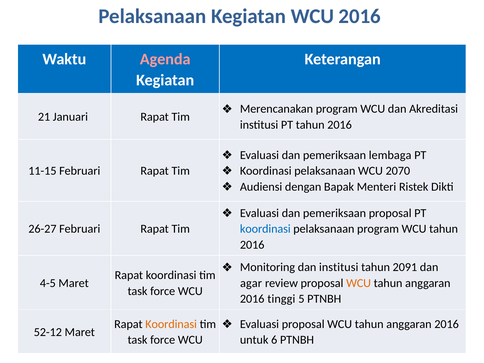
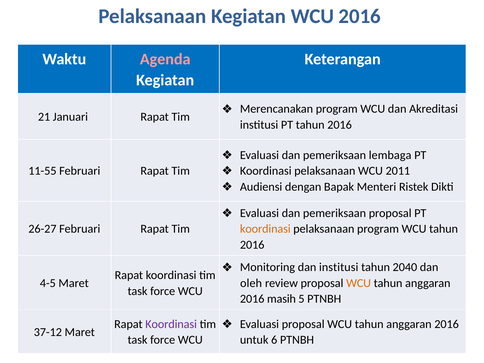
2070: 2070 -> 2011 (398, 171)
11-15: 11-15 -> 11-55 (42, 171)
koordinasi colour: blue -> orange (265, 229)
2091: 2091 -> 2040 (405, 267)
agar: agar -> oleh (251, 283)
tinggi: tinggi -> masih (281, 299)
Koordinasi colour: orange -> purple (171, 324)
52-12: 52-12 -> 37-12 (48, 332)
